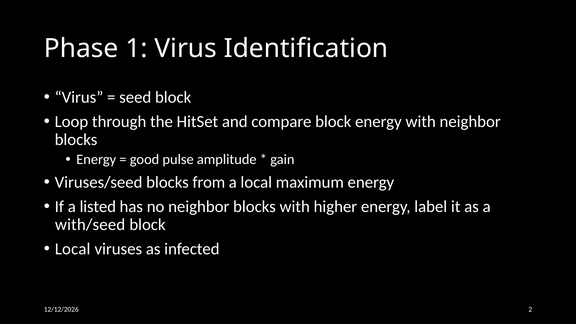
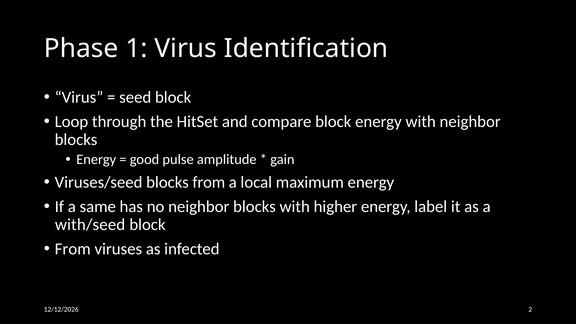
listed: listed -> same (98, 207)
Local: Local -> From (73, 249)
